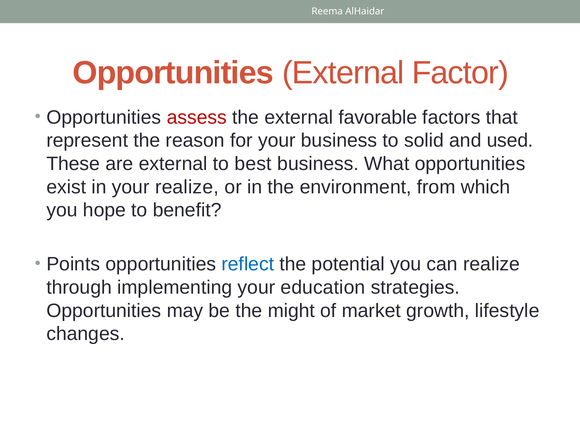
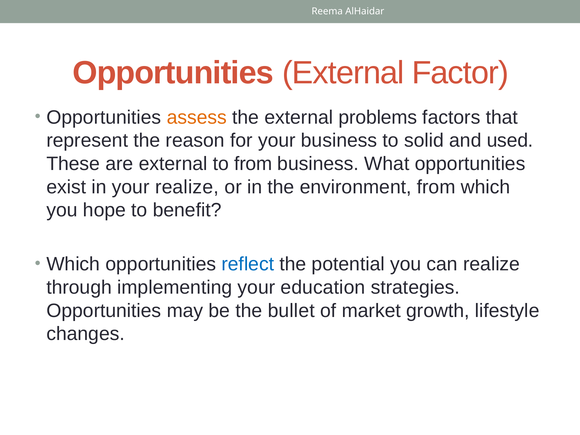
assess colour: red -> orange (197, 117)
favorable: favorable -> problems (378, 117)
to best: best -> from (253, 164)
Points: Points -> Which (73, 264)
might: might -> bullet (291, 311)
